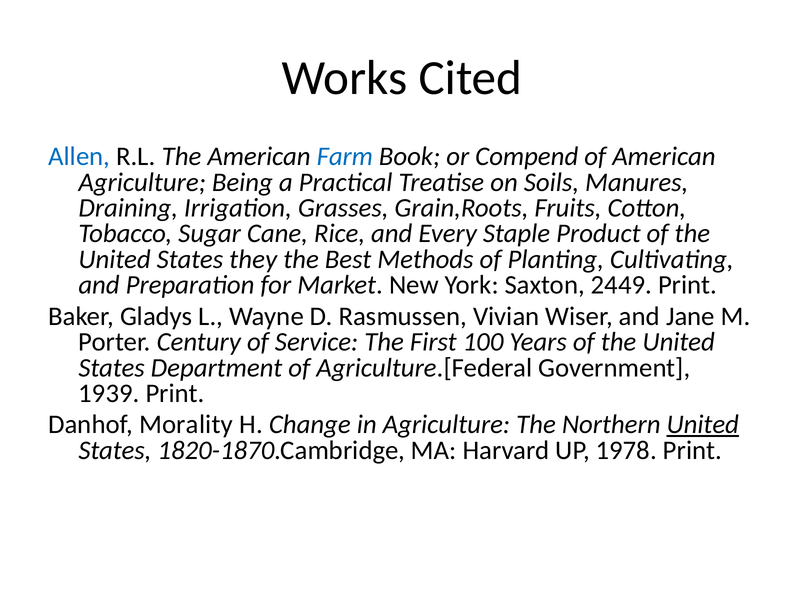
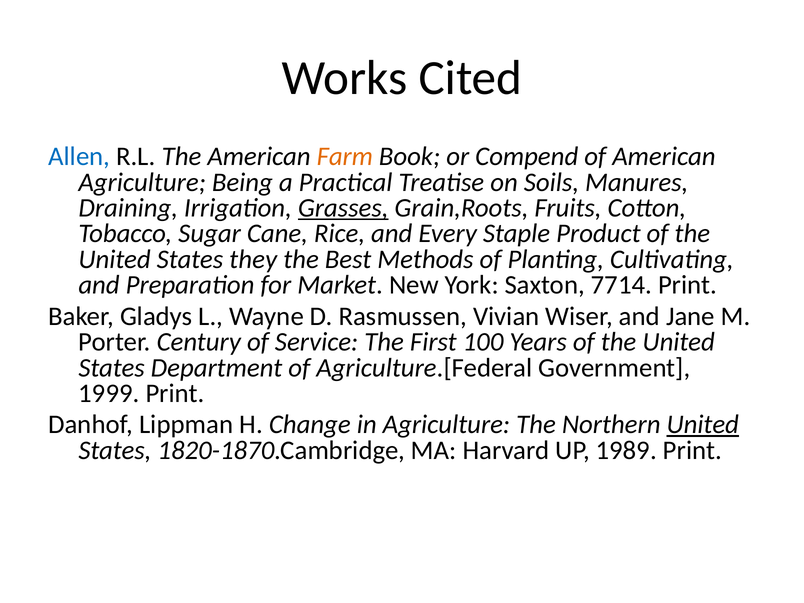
Farm colour: blue -> orange (345, 156)
Grasses underline: none -> present (343, 208)
2449: 2449 -> 7714 (621, 285)
1939: 1939 -> 1999 (109, 393)
Morality: Morality -> Lippman (186, 424)
1978: 1978 -> 1989 (626, 450)
